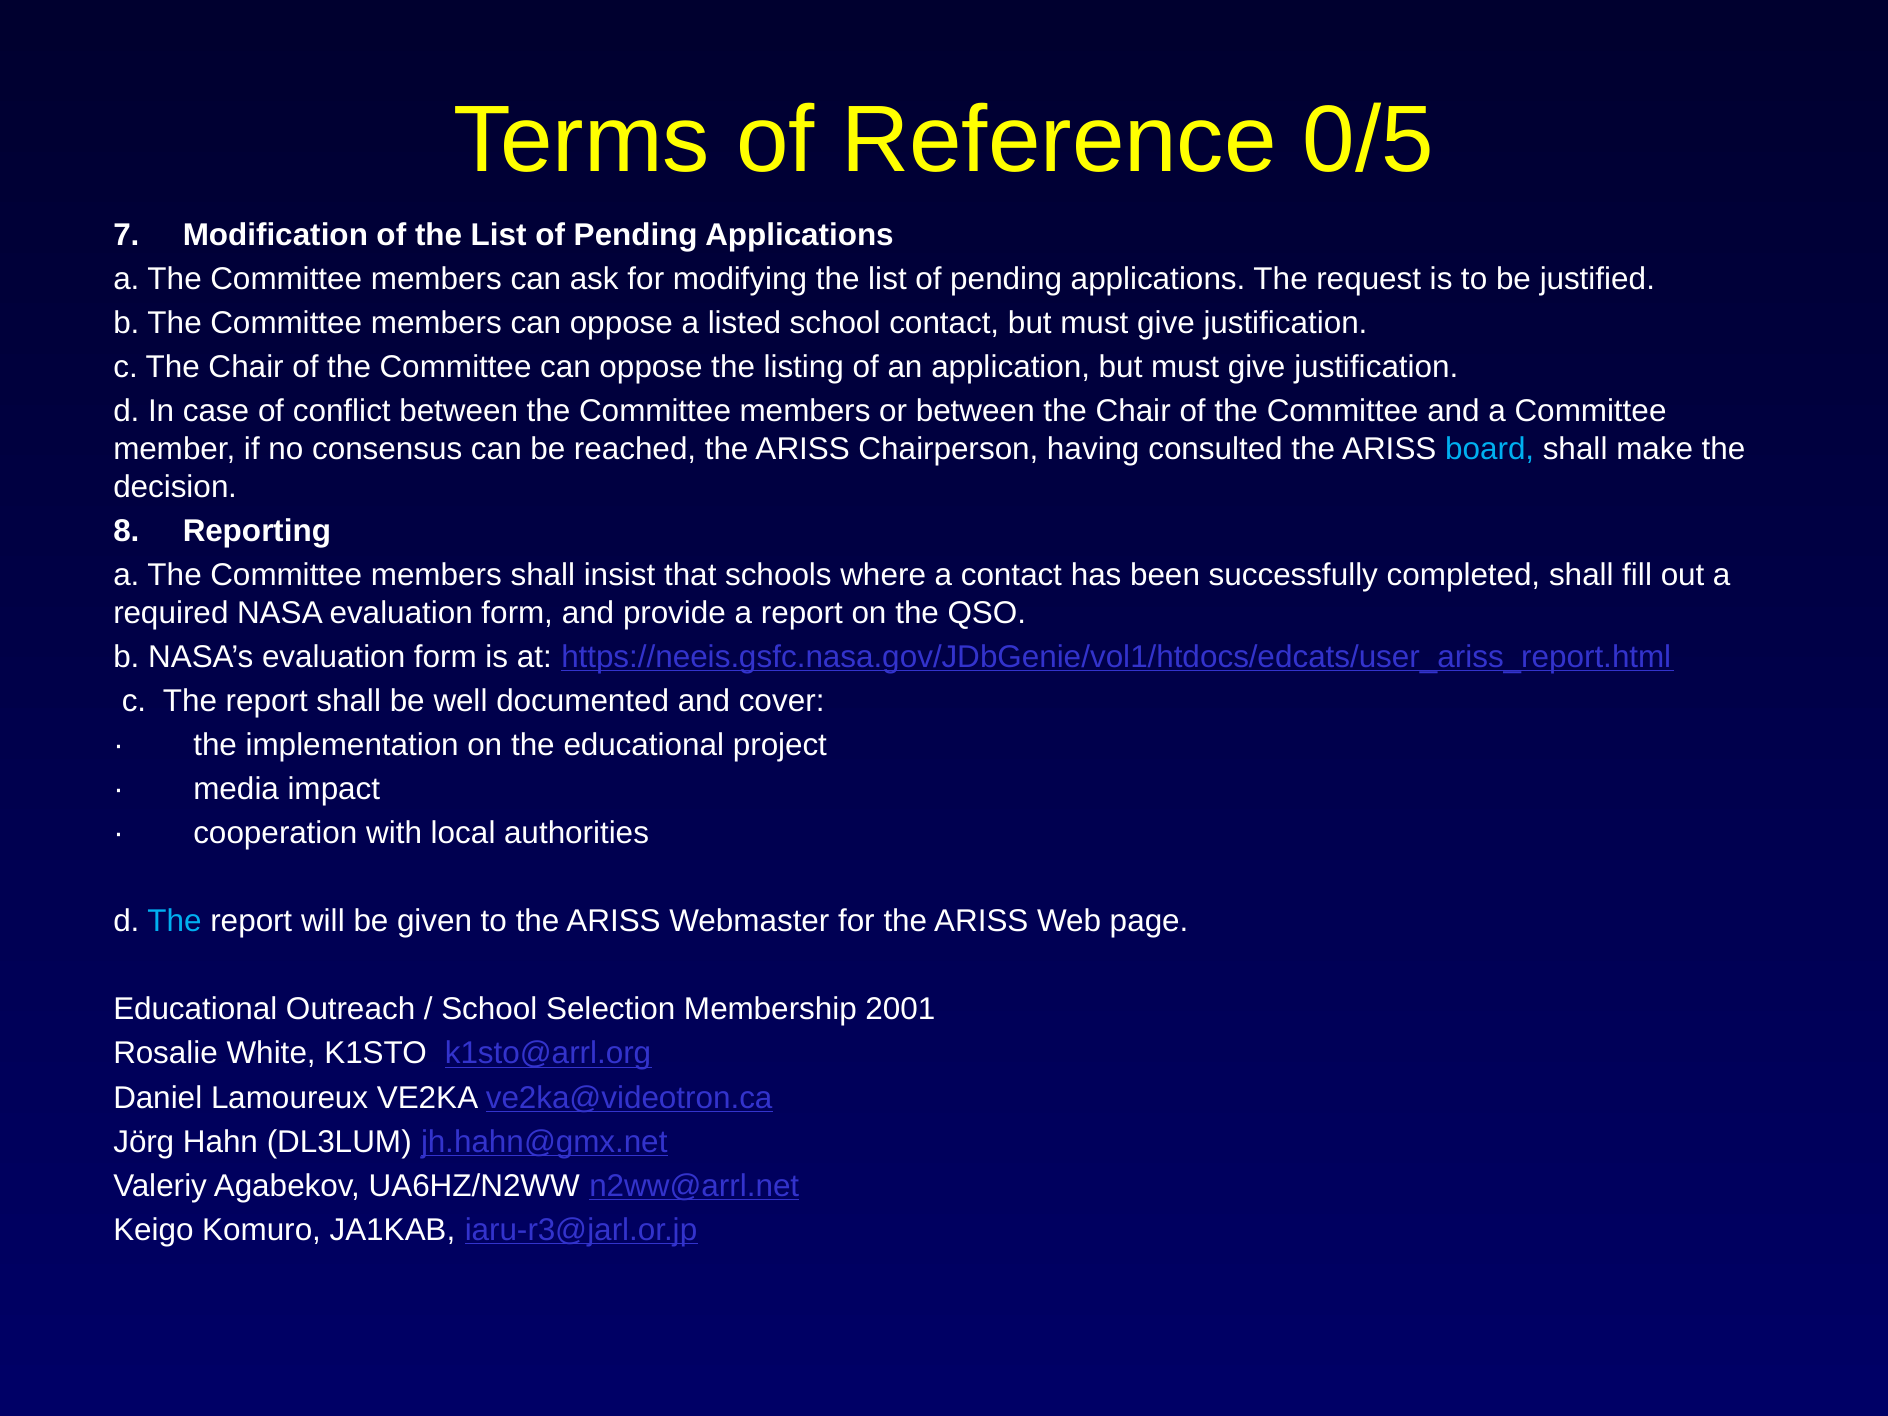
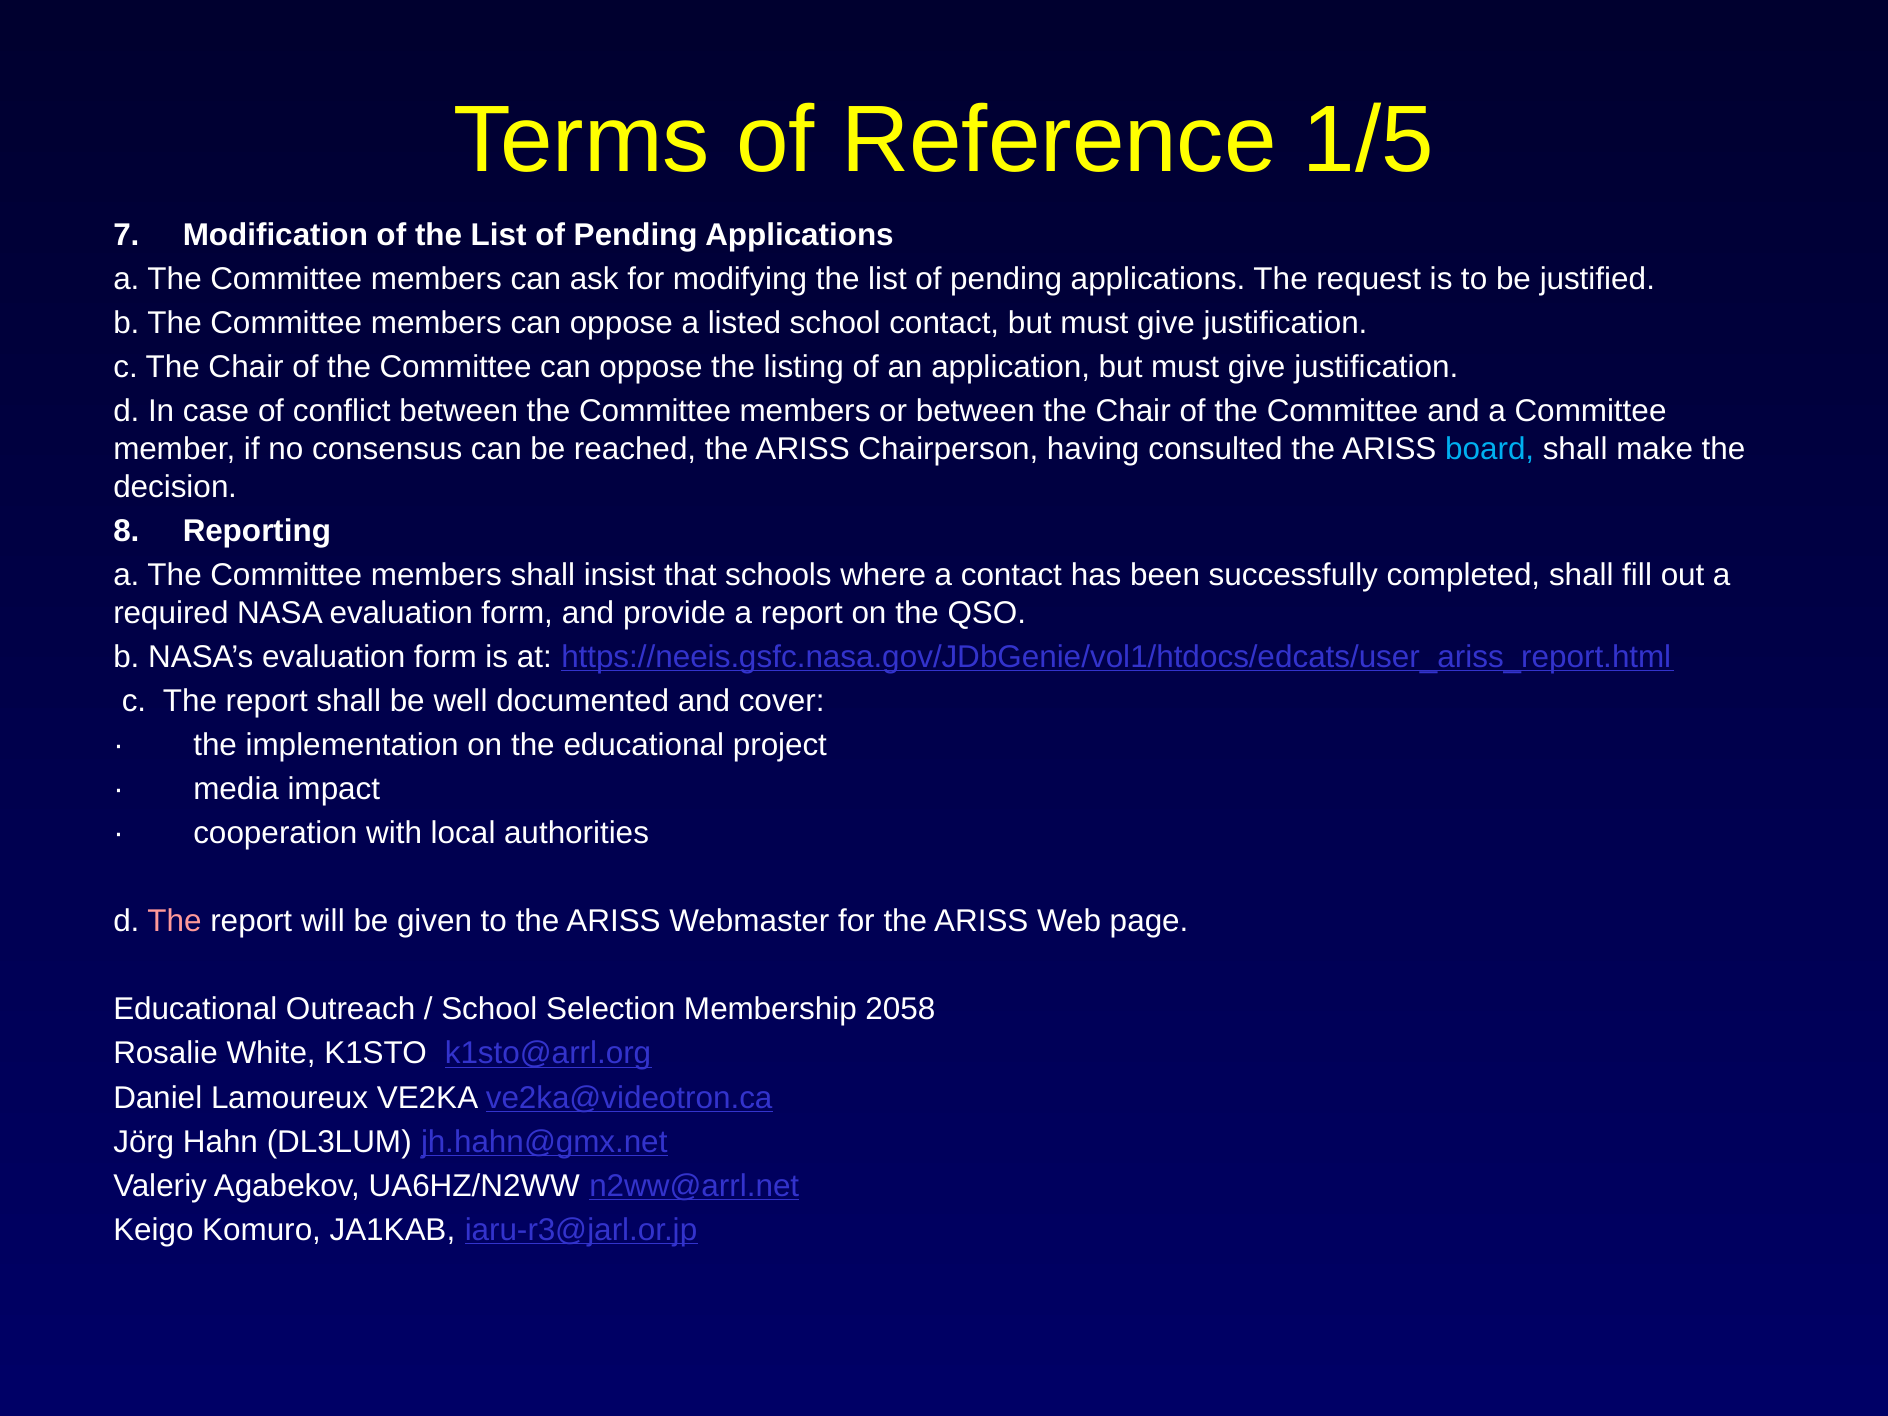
0/5: 0/5 -> 1/5 (1368, 140)
The colour: light blue -> pink (175, 921)
2001: 2001 -> 2058 (900, 1010)
